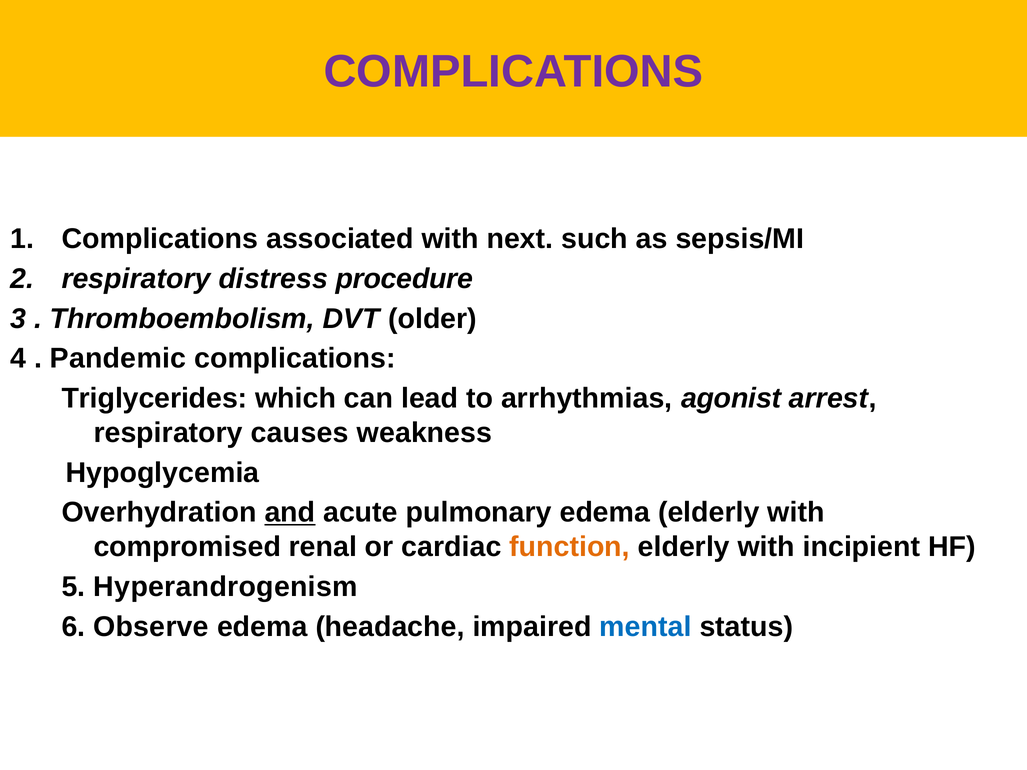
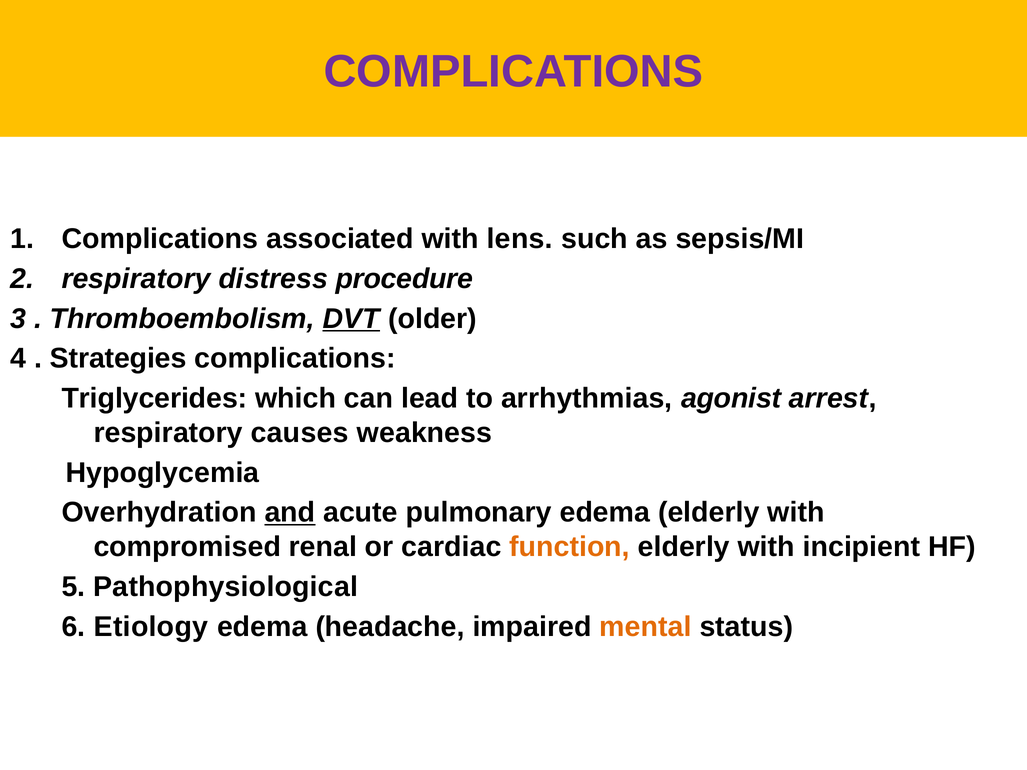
next: next -> lens (520, 239)
DVT underline: none -> present (351, 319)
Pandemic: Pandemic -> Strategies (118, 359)
Hyperandrogenism: Hyperandrogenism -> Pathophysiological (226, 587)
Observe: Observe -> Etiology (151, 627)
mental colour: blue -> orange (645, 627)
